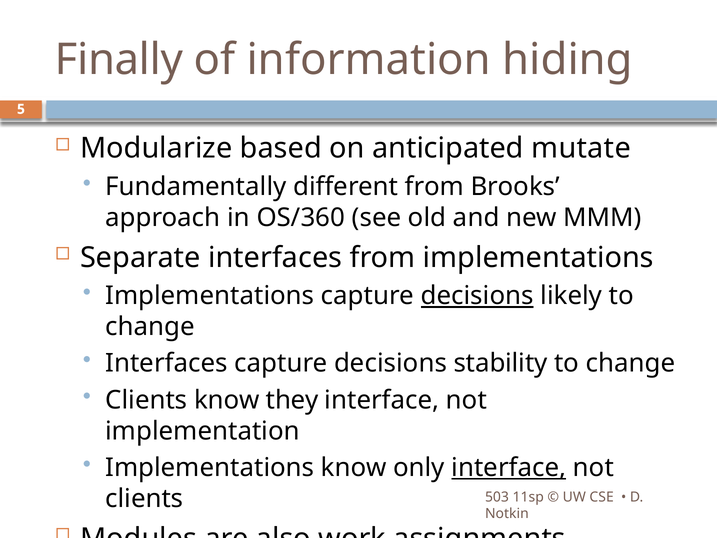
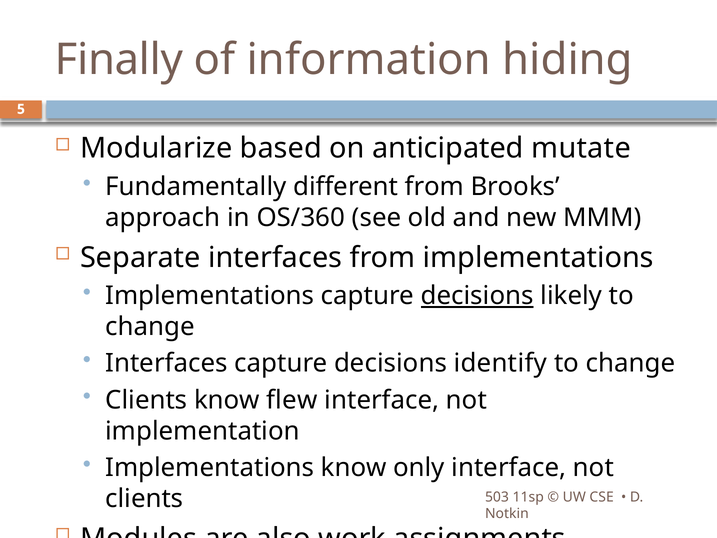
stability: stability -> identify (500, 363)
they: they -> flew (292, 400)
interface underline: present -> none (509, 467)
